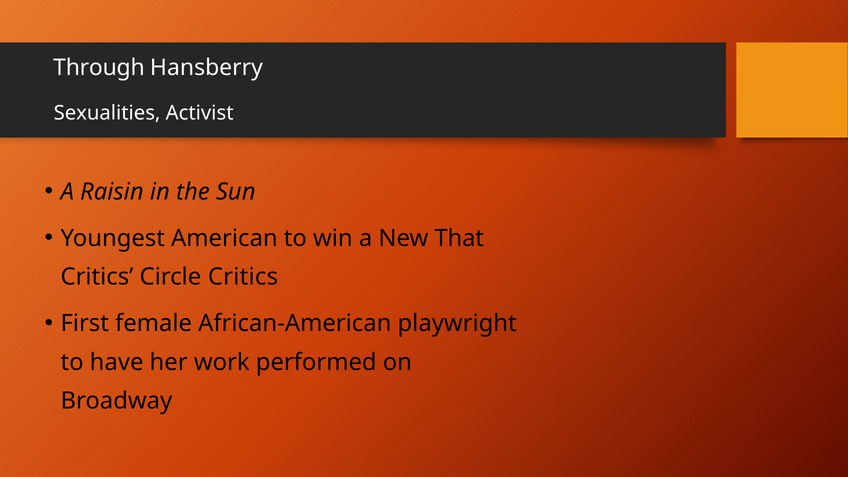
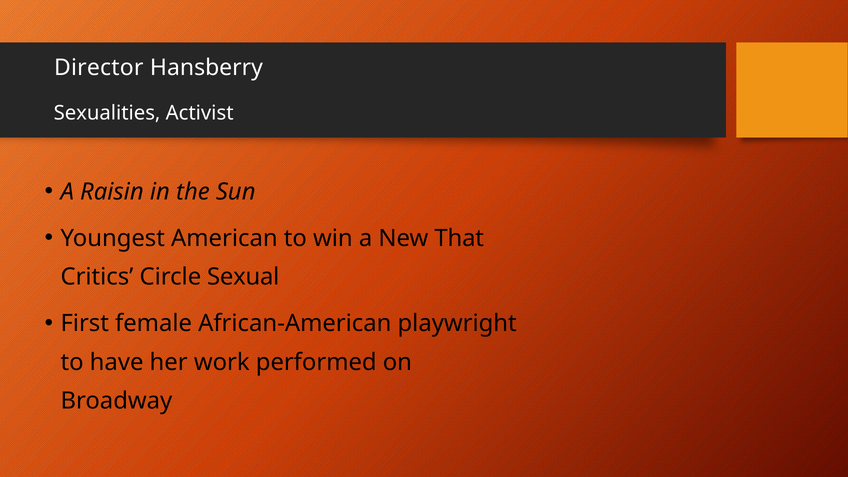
Through: Through -> Director (99, 68)
Circle Critics: Critics -> Sexual (243, 277)
